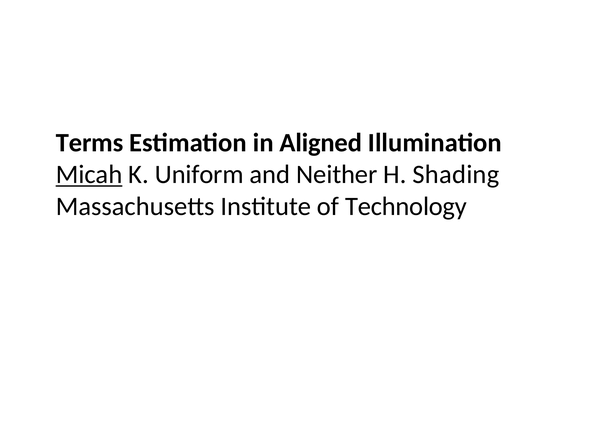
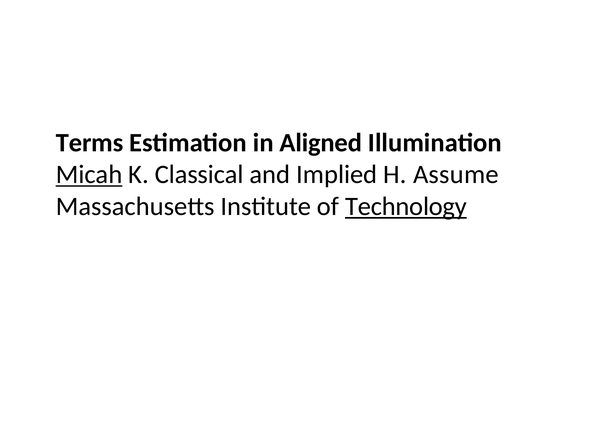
Uniform: Uniform -> Classical (199, 175)
Neither: Neither -> Implied (337, 175)
Shading: Shading -> Assume (456, 175)
Technology underline: none -> present (406, 207)
